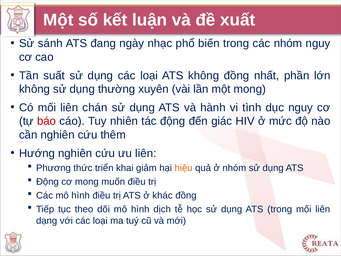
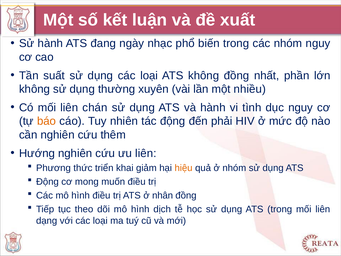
Sử sánh: sánh -> hành (50, 43)
một mong: mong -> nhiều (250, 89)
báo colour: red -> orange (47, 121)
giác: giác -> phải (222, 121)
khác: khác -> nhân (163, 195)
